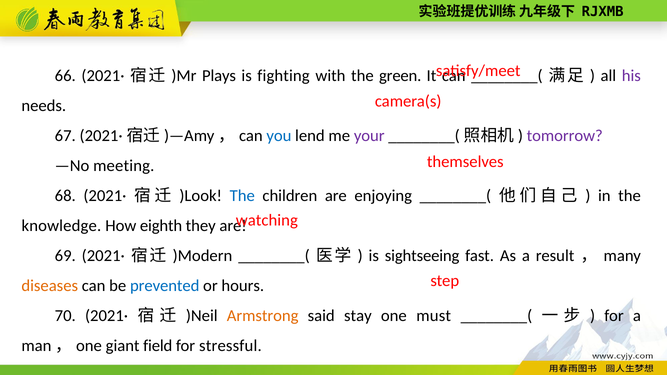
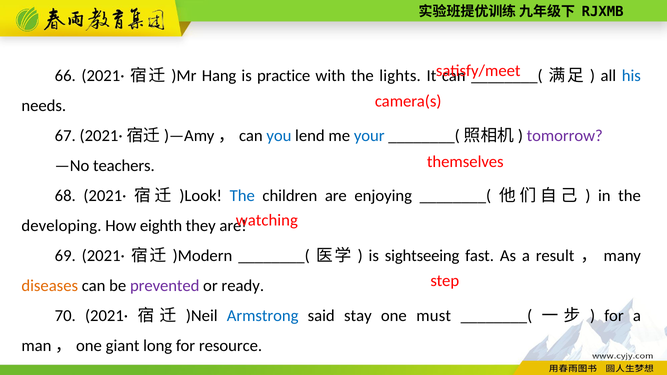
Plays: Plays -> Hang (219, 76)
fighting: fighting -> practice (284, 76)
green: green -> lights (400, 76)
his colour: purple -> blue (631, 76)
your colour: purple -> blue (369, 136)
meeting: meeting -> teachers (124, 166)
knowledge: knowledge -> developing (61, 226)
prevented colour: blue -> purple (165, 286)
hours: hours -> ready (243, 286)
Armstrong colour: orange -> blue (263, 316)
field: field -> long (158, 346)
stressful: stressful -> resource (231, 346)
